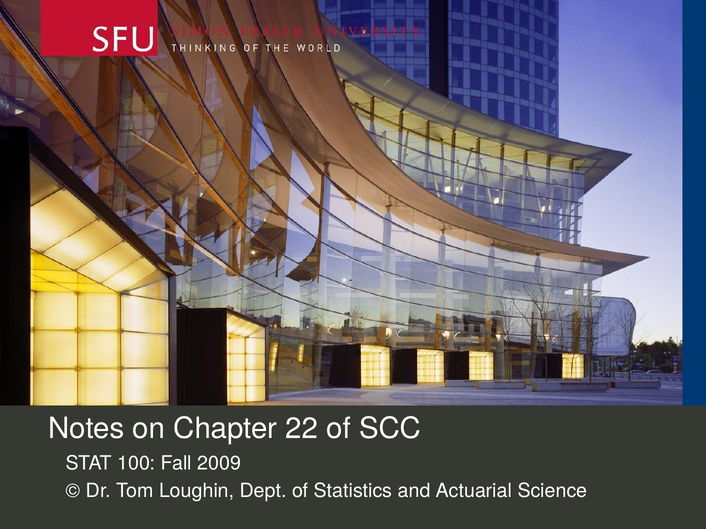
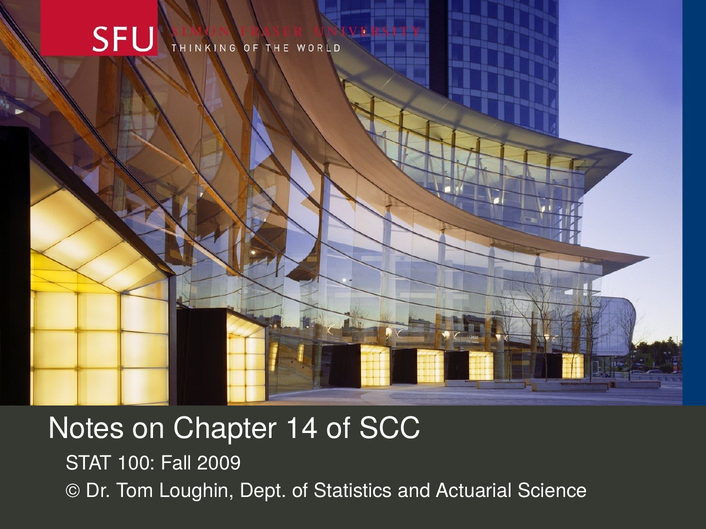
22: 22 -> 14 (302, 429)
